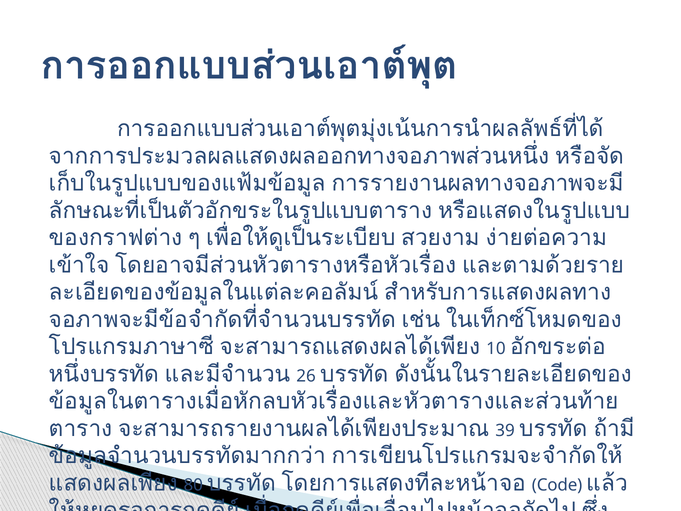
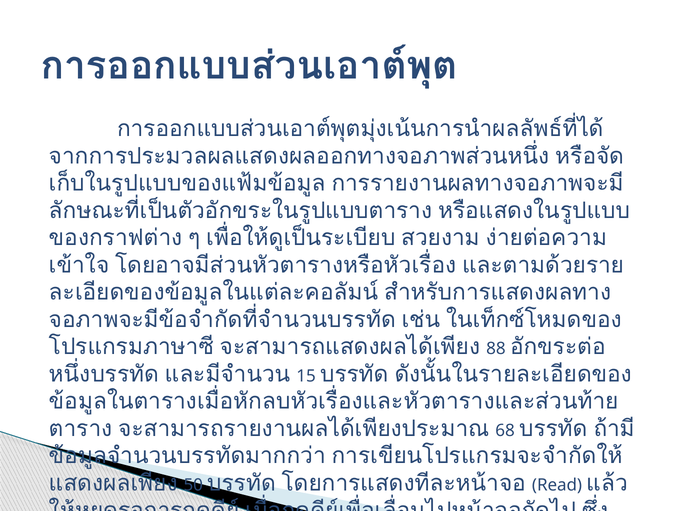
10: 10 -> 88 (496, 349)
26: 26 -> 15 (306, 376)
39: 39 -> 68 (505, 430)
80: 80 -> 50 (193, 485)
Code: Code -> Read (557, 485)
